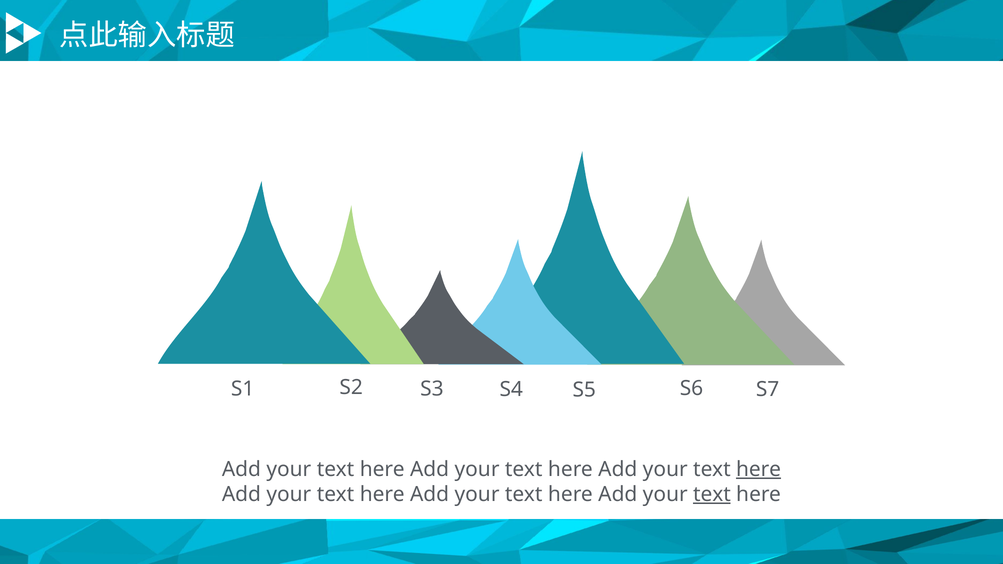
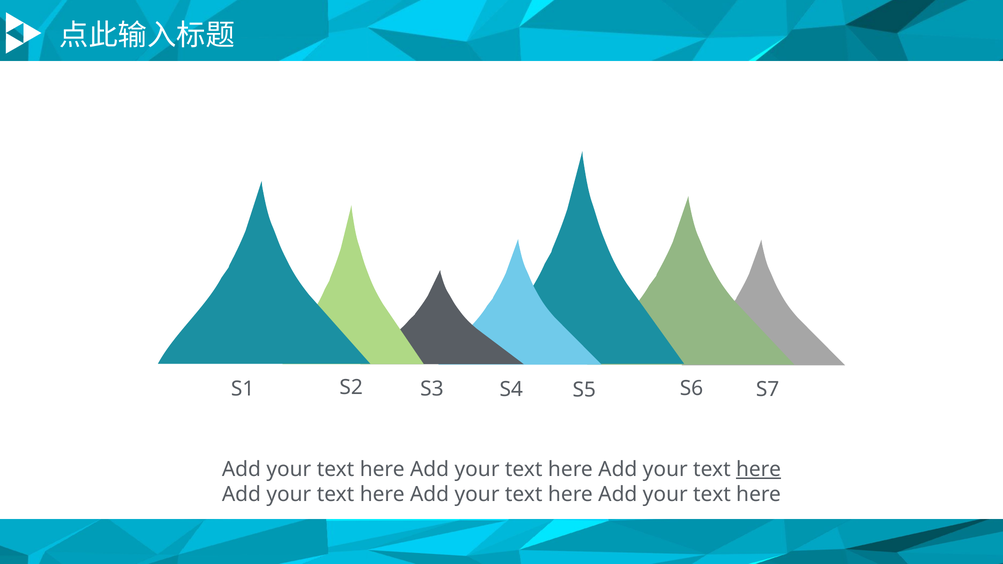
text underline: present -> none (712, 494)
